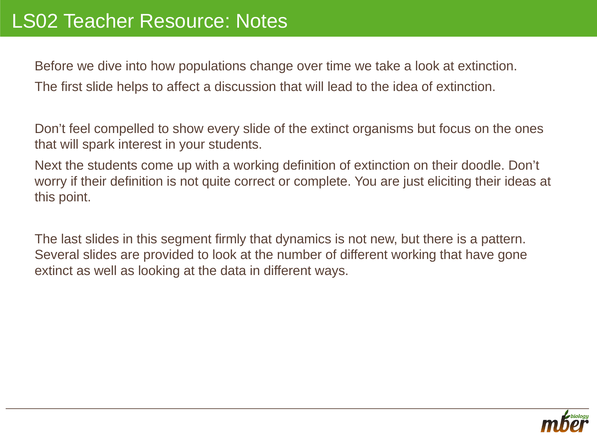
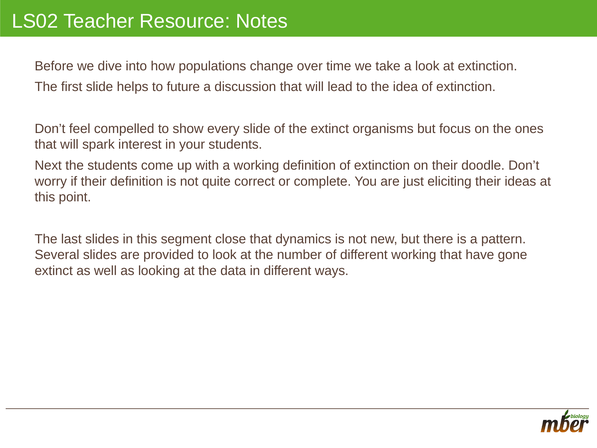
affect: affect -> future (183, 87)
firmly: firmly -> close (231, 239)
